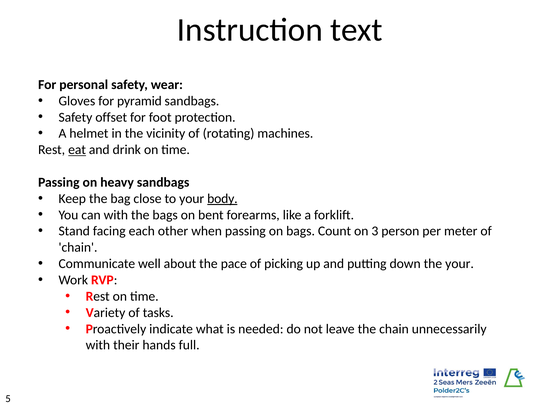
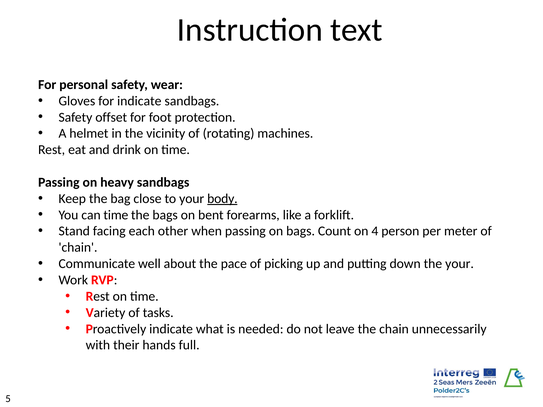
for pyramid: pyramid -> indicate (139, 101)
eat underline: present -> none (77, 150)
can with: with -> time (116, 215)
3: 3 -> 4 (375, 231)
